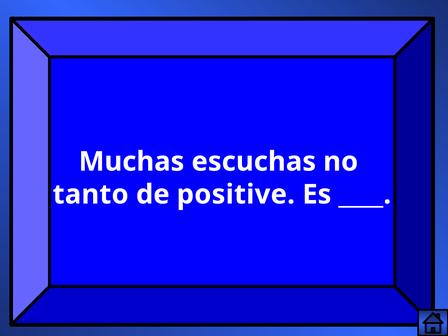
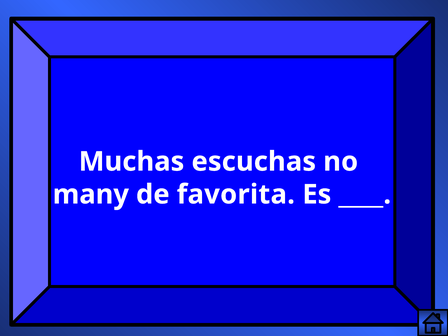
tanto: tanto -> many (91, 194)
positive: positive -> favorita (236, 194)
